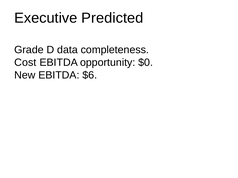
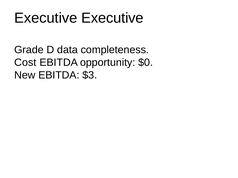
Executive Predicted: Predicted -> Executive (112, 18)
$6: $6 -> $3 (90, 75)
